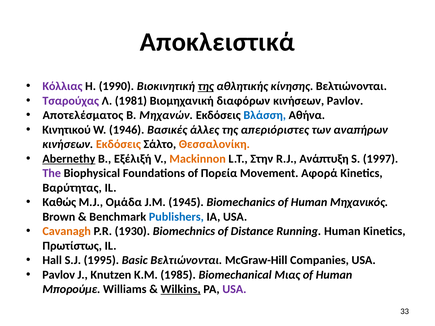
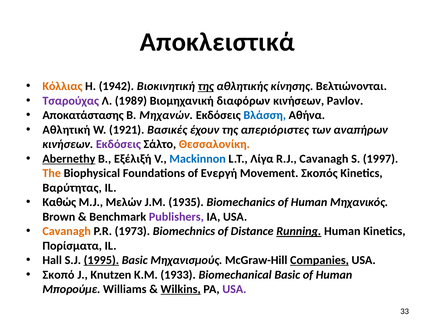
Κόλλιας colour: purple -> orange (62, 86)
1990: 1990 -> 1942 (116, 86)
1981: 1981 -> 1989 (131, 101)
Αποτελέσματος: Αποτελέσματος -> Αποκατάστασης (83, 115)
Κινητικού: Κινητικού -> Αθλητική (66, 130)
1946: 1946 -> 1921 (127, 130)
άλλες: άλλες -> έχουν (205, 130)
Εκδόσεις colour: orange -> purple (118, 144)
Mackinnon colour: orange -> blue (198, 159)
Στην: Στην -> Λίγα (262, 159)
R.J Ανάπτυξη: Ανάπτυξη -> Cavanagh (324, 159)
The colour: purple -> orange (52, 173)
Πορεία: Πορεία -> Ενεργή (219, 173)
Αφορά: Αφορά -> Σκοπός (319, 173)
Ομάδα: Ομάδα -> Μελών (124, 202)
1945: 1945 -> 1935 (186, 202)
Publishers colour: blue -> purple (176, 217)
1930: 1930 -> 1973 (132, 231)
Running underline: none -> present (299, 231)
Πρωτίστως: Πρωτίστως -> Πορίσματα (72, 246)
1995 underline: none -> present (101, 260)
Basic Βελτιώνονται: Βελτιώνονται -> Μηχανισμούς (186, 260)
Companies underline: none -> present (319, 260)
Pavlov: Pavlov -> Σκοπό (59, 275)
1985: 1985 -> 1933 (178, 275)
Biomechanical Μιας: Μιας -> Basic (287, 275)
